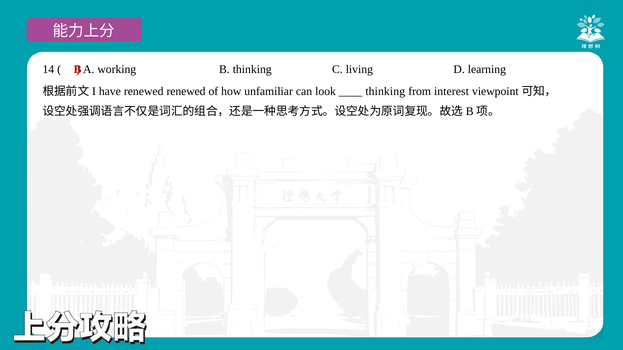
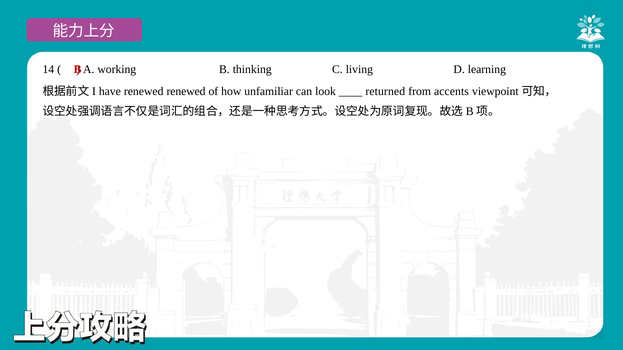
thinking: thinking -> returned (385, 91)
interest: interest -> accents (451, 91)
